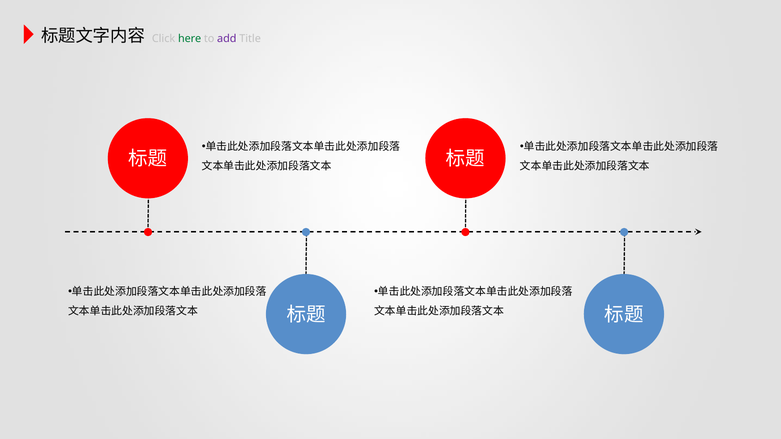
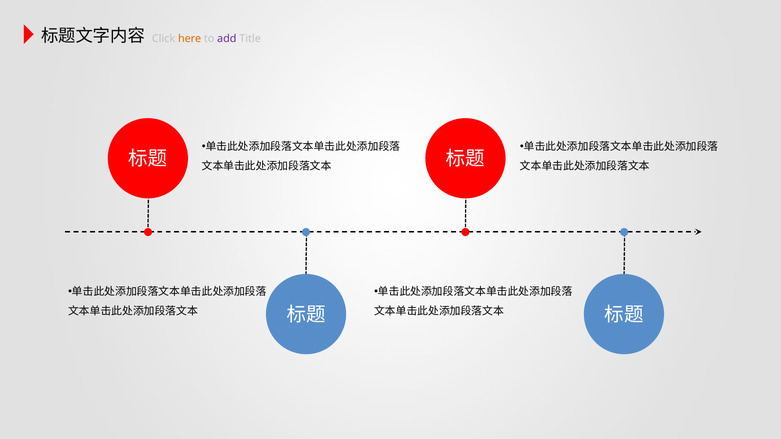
here colour: green -> orange (190, 39)
